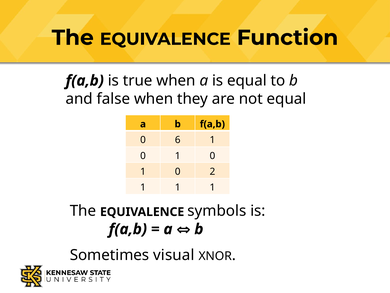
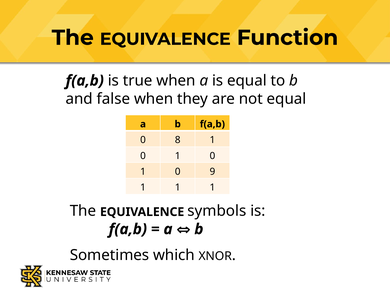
6: 6 -> 8 (178, 140)
2: 2 -> 9 (212, 171)
visual: visual -> which (174, 255)
